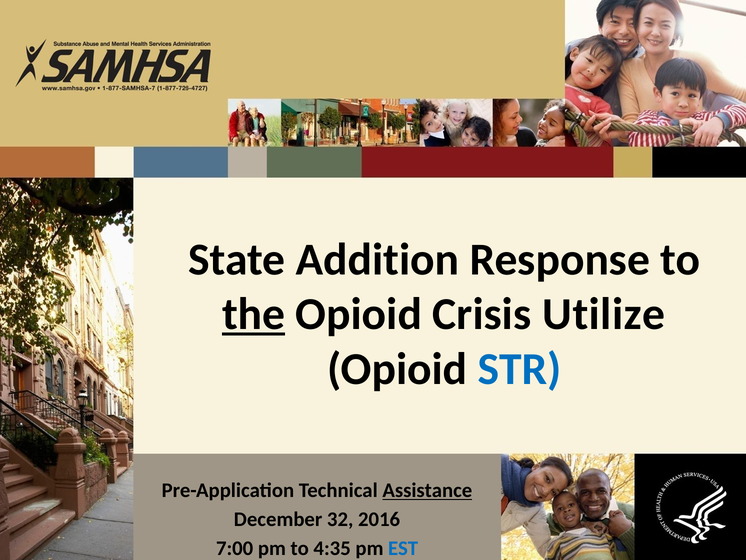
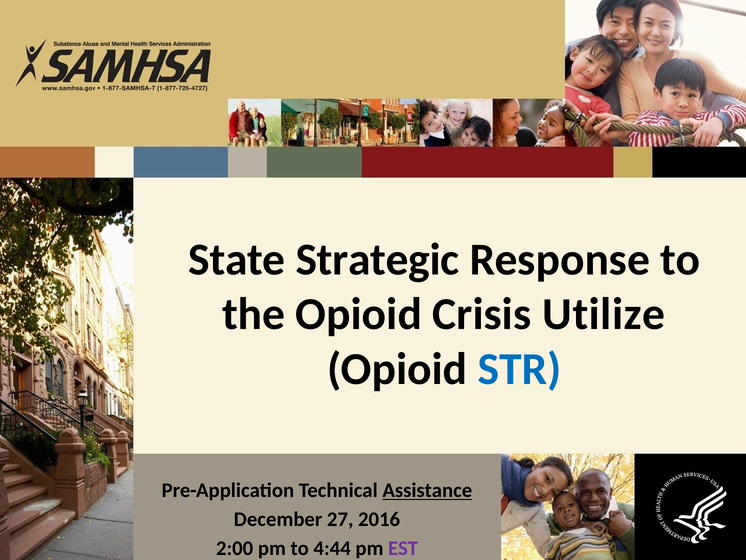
Addition: Addition -> Strategic (378, 259)
the underline: present -> none (254, 314)
32: 32 -> 27 (340, 519)
7:00: 7:00 -> 2:00 (235, 548)
4:35: 4:35 -> 4:44 (332, 548)
EST colour: blue -> purple (403, 548)
